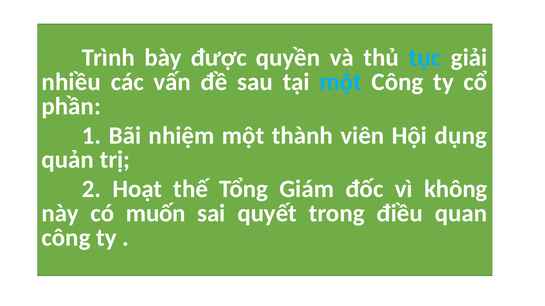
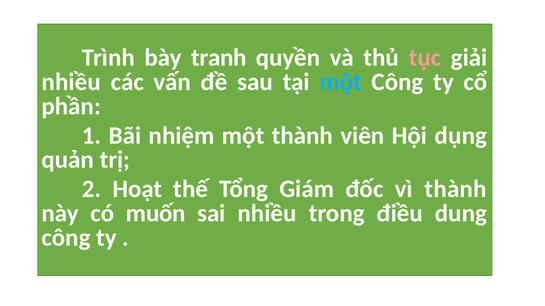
được: được -> tranh (219, 58)
tục colour: light blue -> pink (425, 58)
vì không: không -> thành (456, 189)
sai quyết: quyết -> nhiều (267, 214)
quan: quan -> dung (461, 214)
